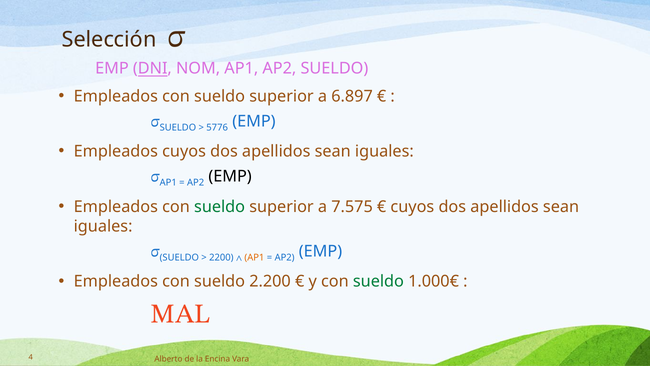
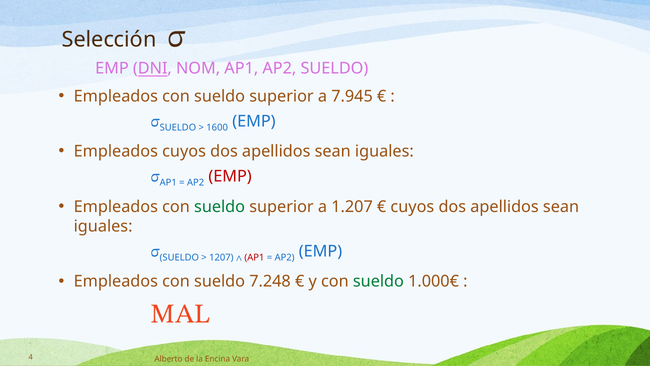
6.897: 6.897 -> 7.945 (352, 96)
5776: 5776 -> 1600 (217, 127)
EMP colour: black -> red (230, 176)
7.575: 7.575 -> 1.207 (352, 207)
2200: 2200 -> 1207 (221, 257)
AP1 colour: orange -> red (254, 257)
2.200: 2.200 -> 7.248 (270, 281)
